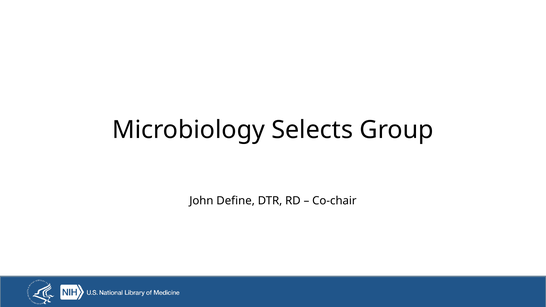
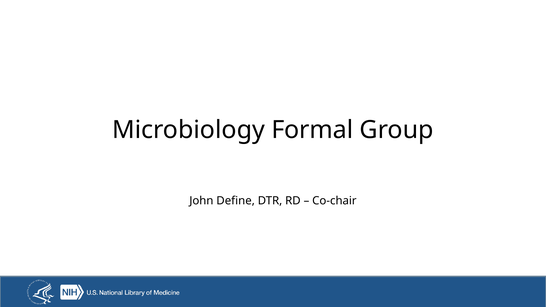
Selects: Selects -> Formal (312, 130)
